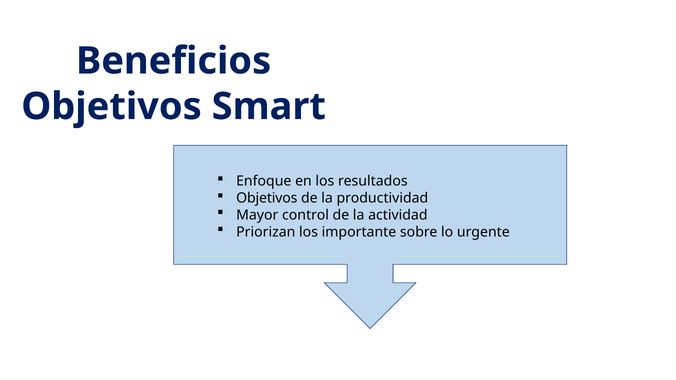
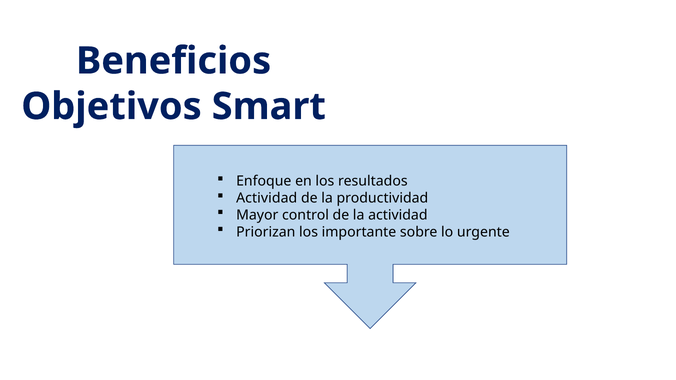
Objetivos: Objetivos -> Actividad (267, 198)
